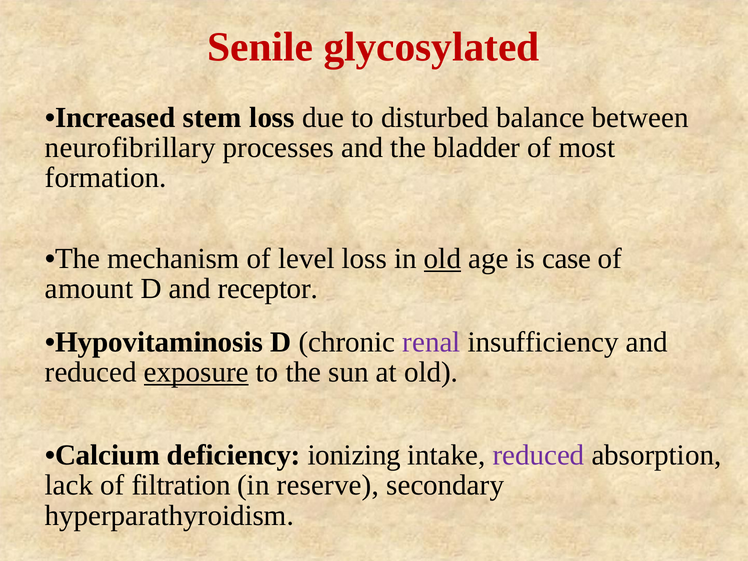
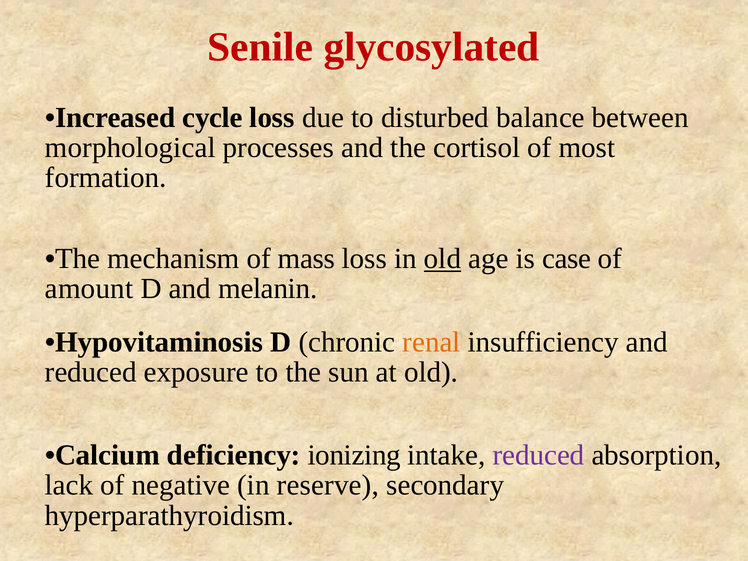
stem: stem -> cycle (213, 117)
neurofibrillary: neurofibrillary -> morphological (130, 148)
bladder: bladder -> cortisol (477, 148)
level: level -> mass (307, 259)
receptor: receptor -> melanin (268, 289)
renal colour: purple -> orange (431, 342)
exposure underline: present -> none (196, 372)
filtration: filtration -> negative (181, 485)
